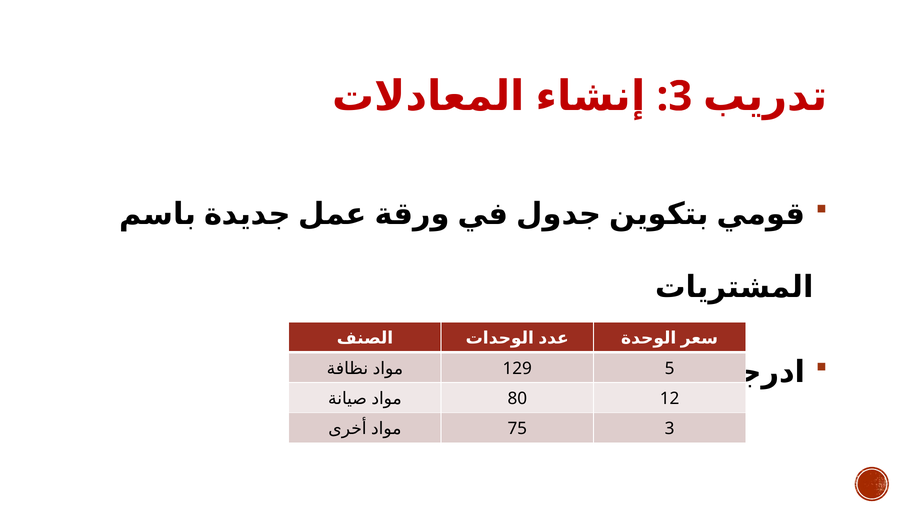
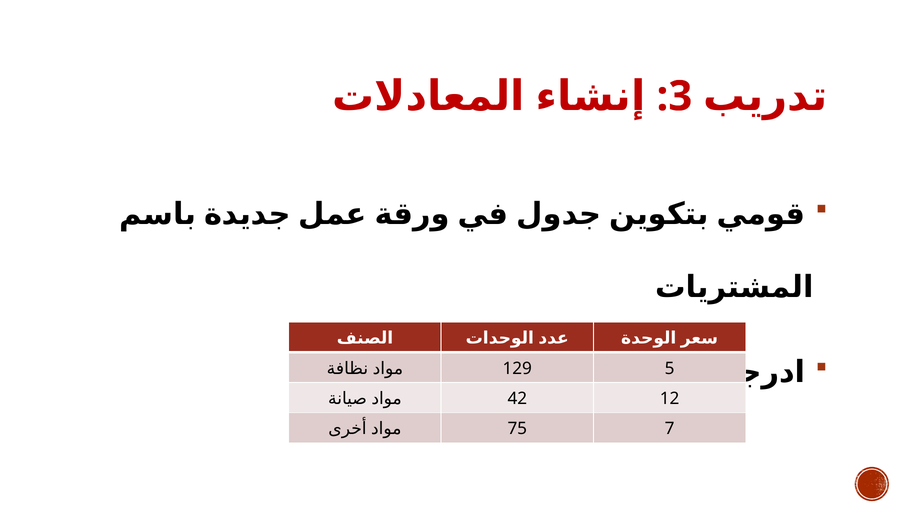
80: 80 -> 42 (517, 399)
75 3: 3 -> 7 (670, 429)
